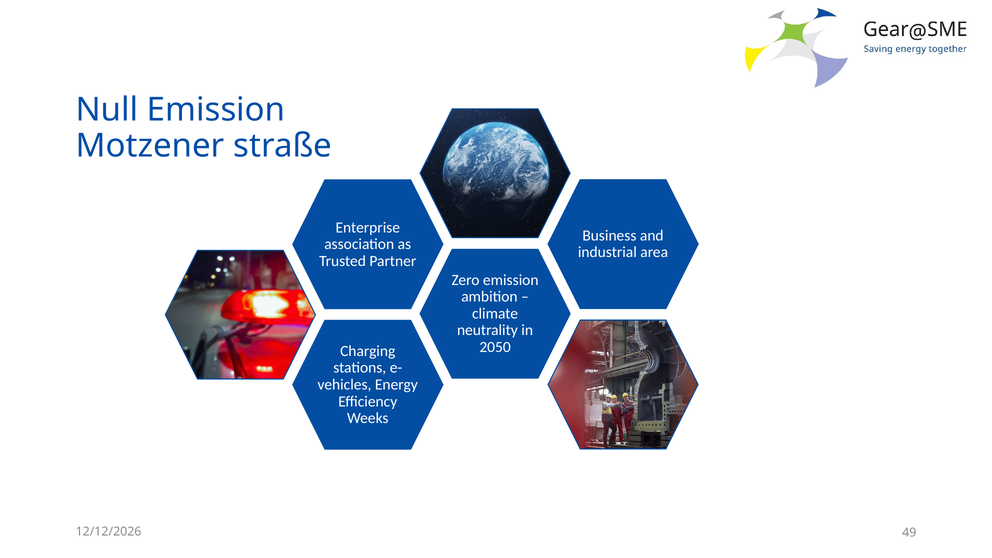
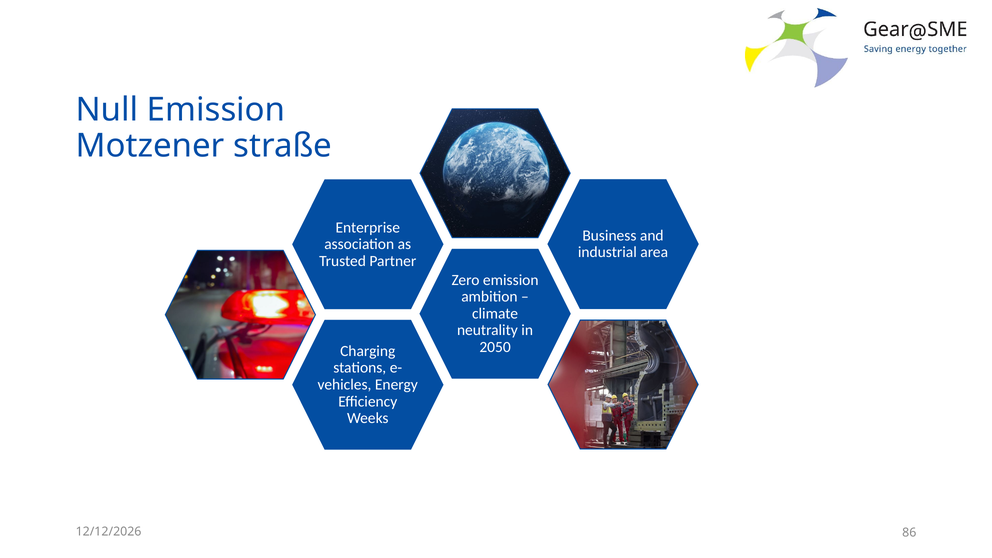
49: 49 -> 86 (909, 533)
